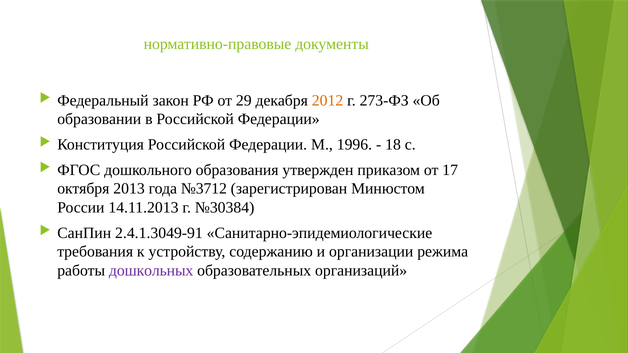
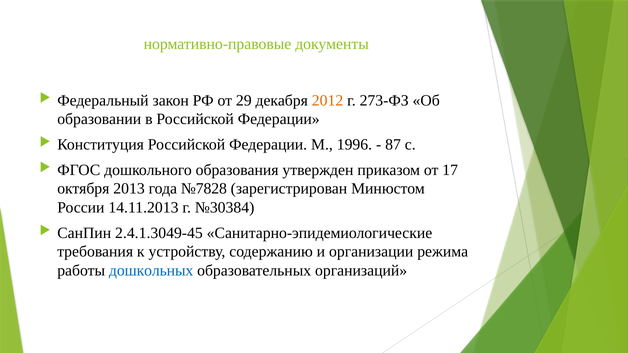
18: 18 -> 87 (393, 145)
№3712: №3712 -> №7828 (204, 189)
2.4.1.3049-91: 2.4.1.3049-91 -> 2.4.1.3049-45 (159, 233)
дошкольных colour: purple -> blue (151, 271)
